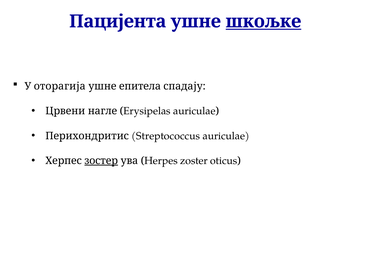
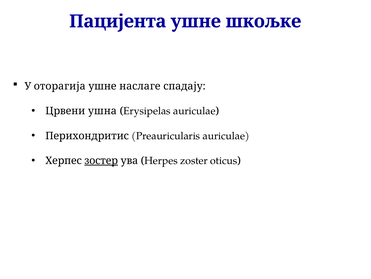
шкољке underline: present -> none (263, 21)
епитела: епитела -> наслаге (140, 86)
нагле: нагле -> ушна (102, 111)
Streptococcus: Streptococcus -> Preauricularis (166, 136)
